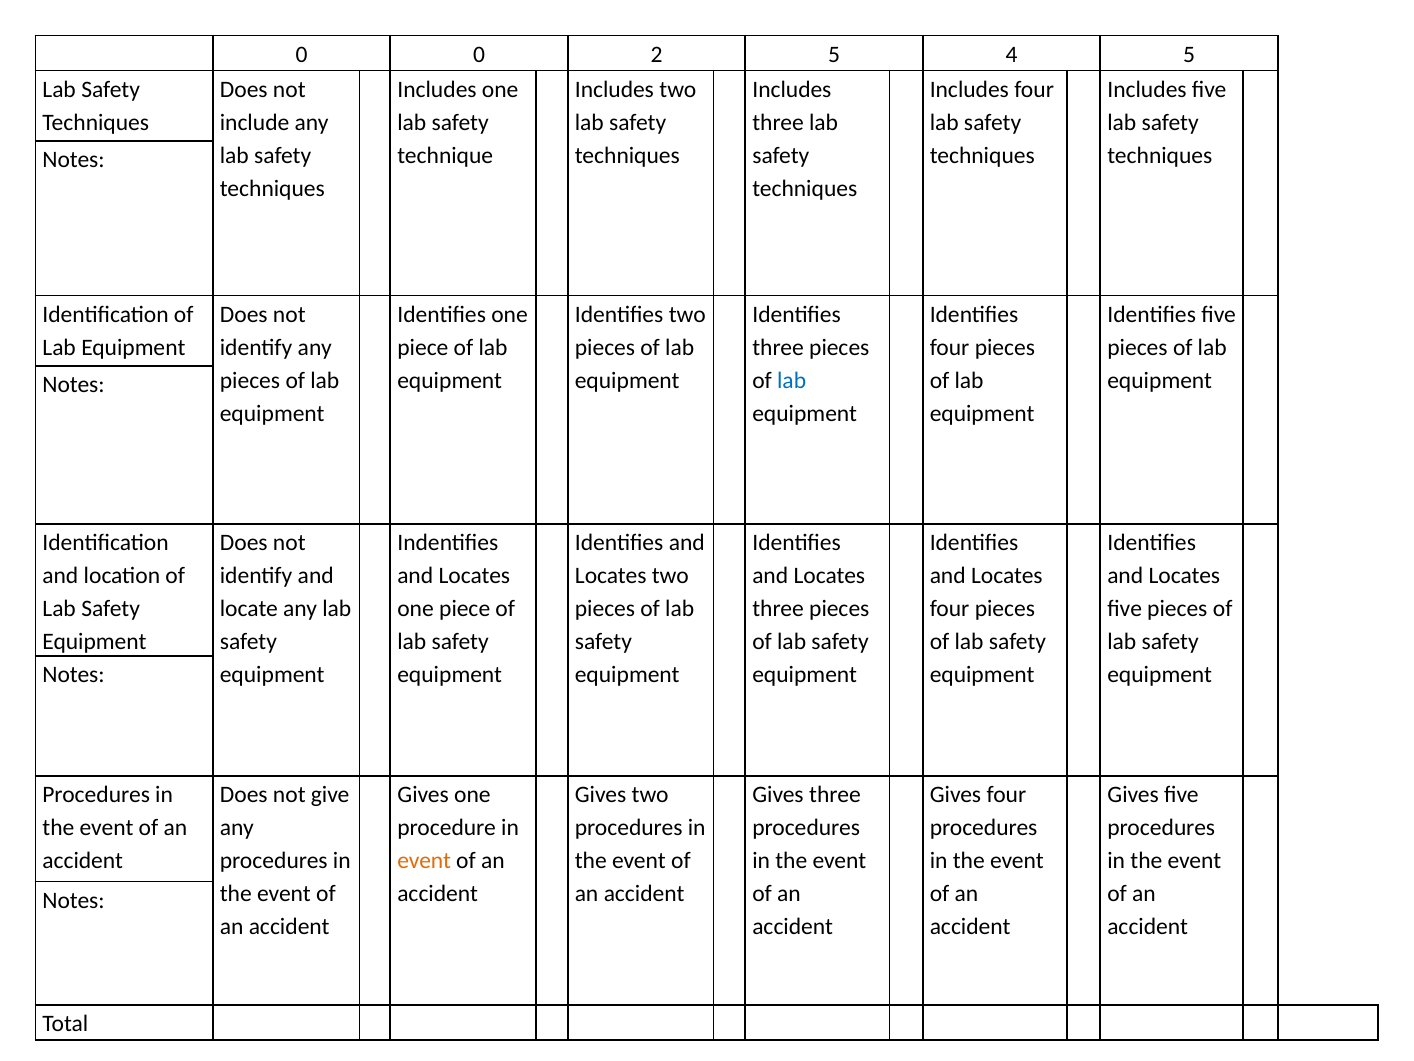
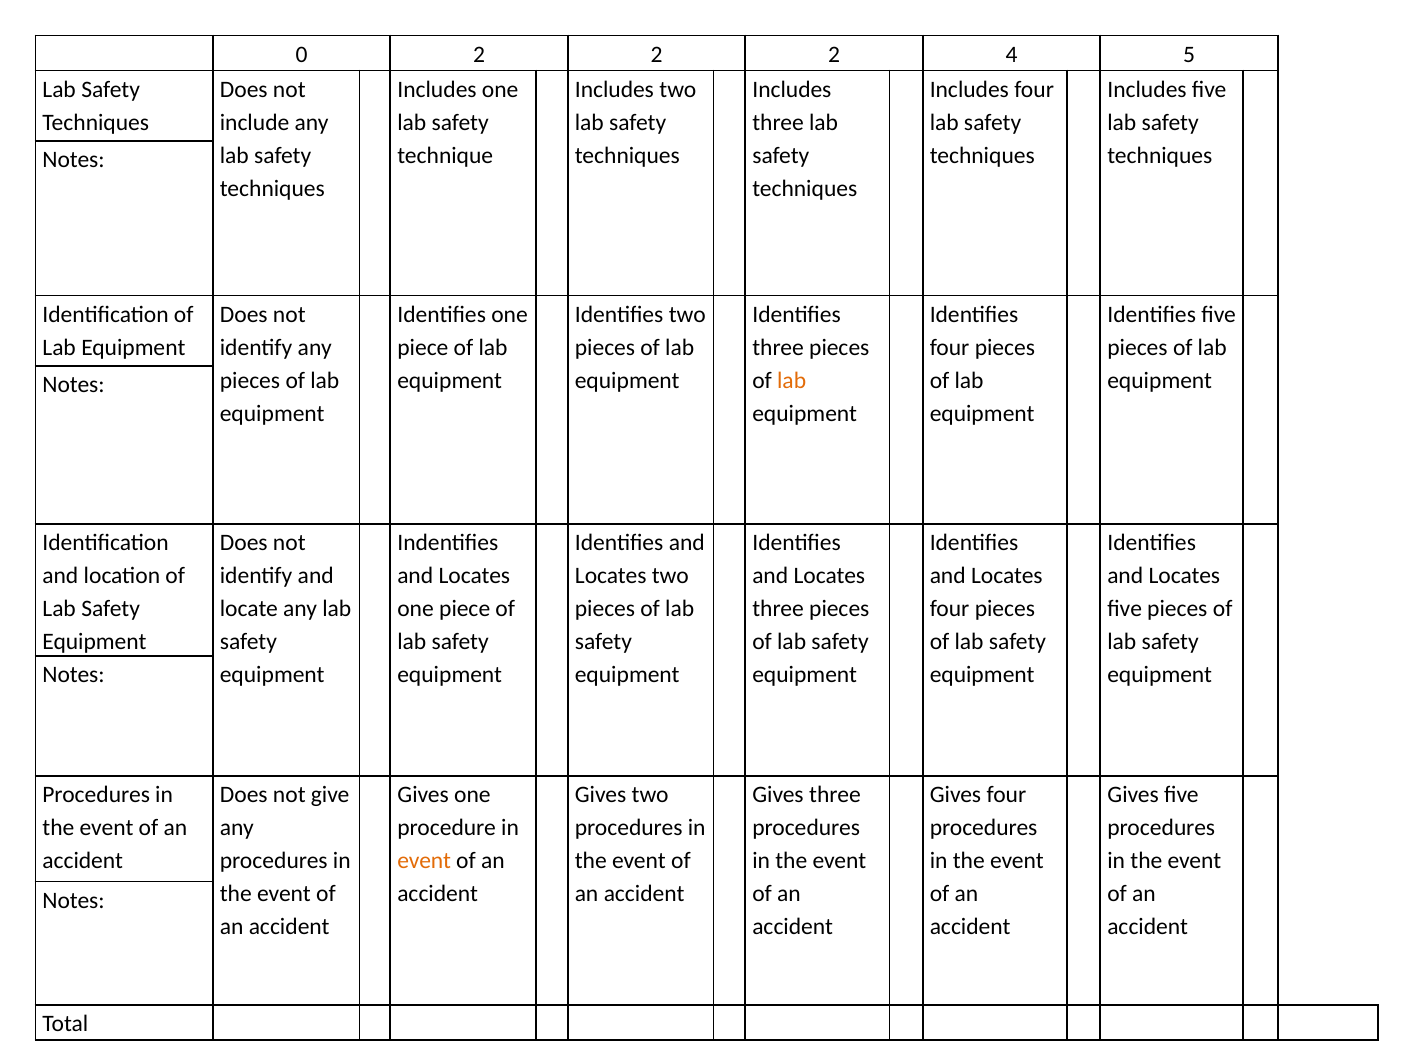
0 0: 0 -> 2 (479, 54)
5: 5 -> 2 (834, 54)
lab colour: blue -> orange (792, 380)
